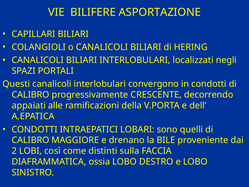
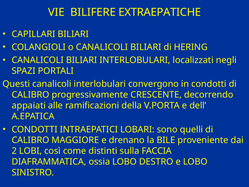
ASPORTAZIONE: ASPORTAZIONE -> EXTRAEPATICHE (160, 12)
